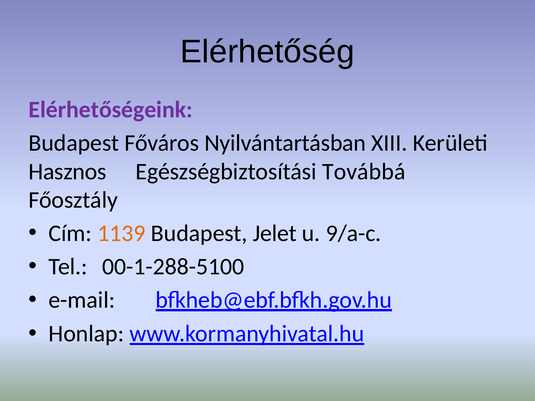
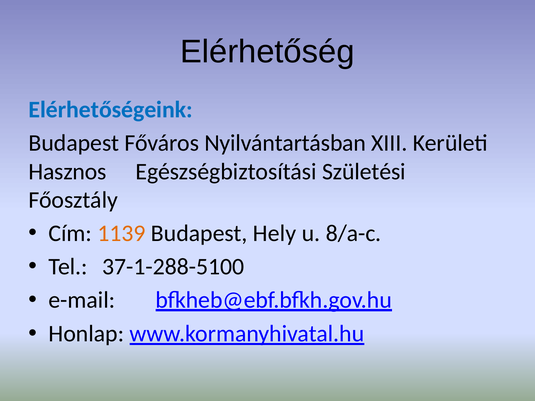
Elérhetőségeink colour: purple -> blue (111, 110)
Továbbá: Továbbá -> Születési (364, 172)
Jelet: Jelet -> Hely (275, 234)
9/a-c: 9/a-c -> 8/a-c (354, 234)
00-1-288-5100: 00-1-288-5100 -> 37-1-288-5100 (173, 267)
